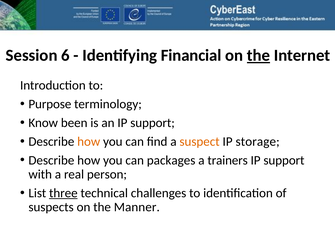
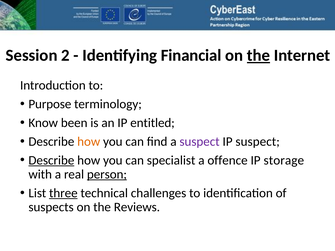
6: 6 -> 2 (65, 55)
an IP support: support -> entitled (153, 123)
suspect colour: orange -> purple (200, 142)
IP storage: storage -> suspect (258, 142)
Describe underline: none -> present (51, 160)
packages: packages -> specialist (171, 160)
trainers: trainers -> offence (228, 160)
support: support -> storage (284, 160)
person underline: none -> present (107, 174)
Manner: Manner -> Reviews (137, 207)
